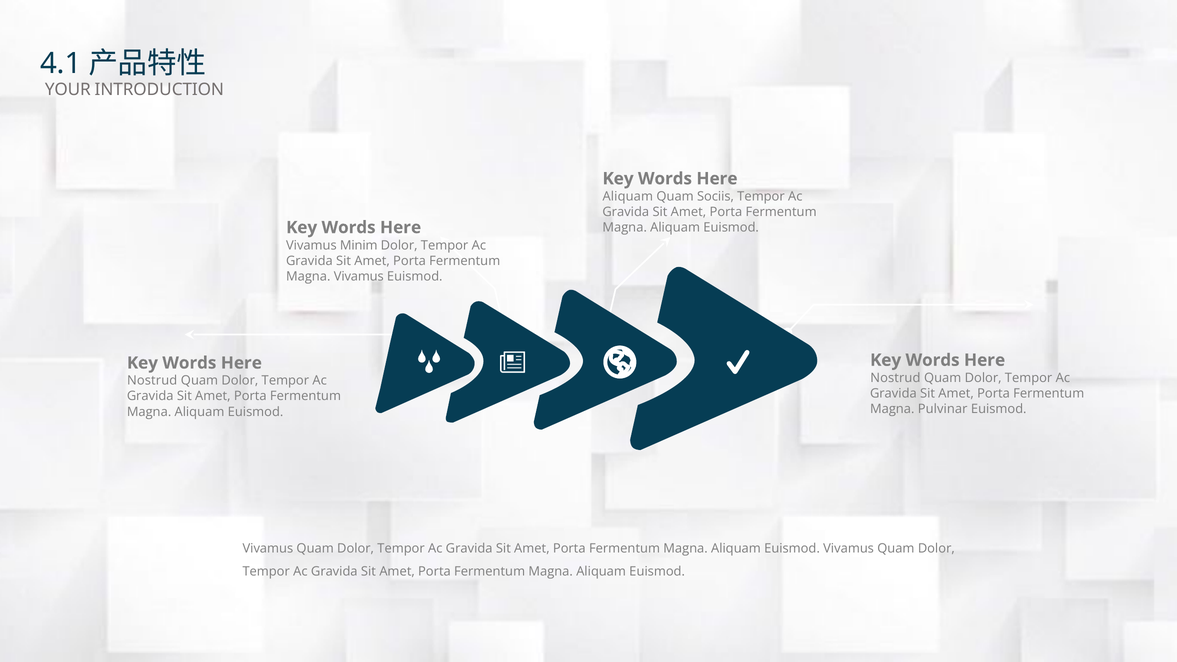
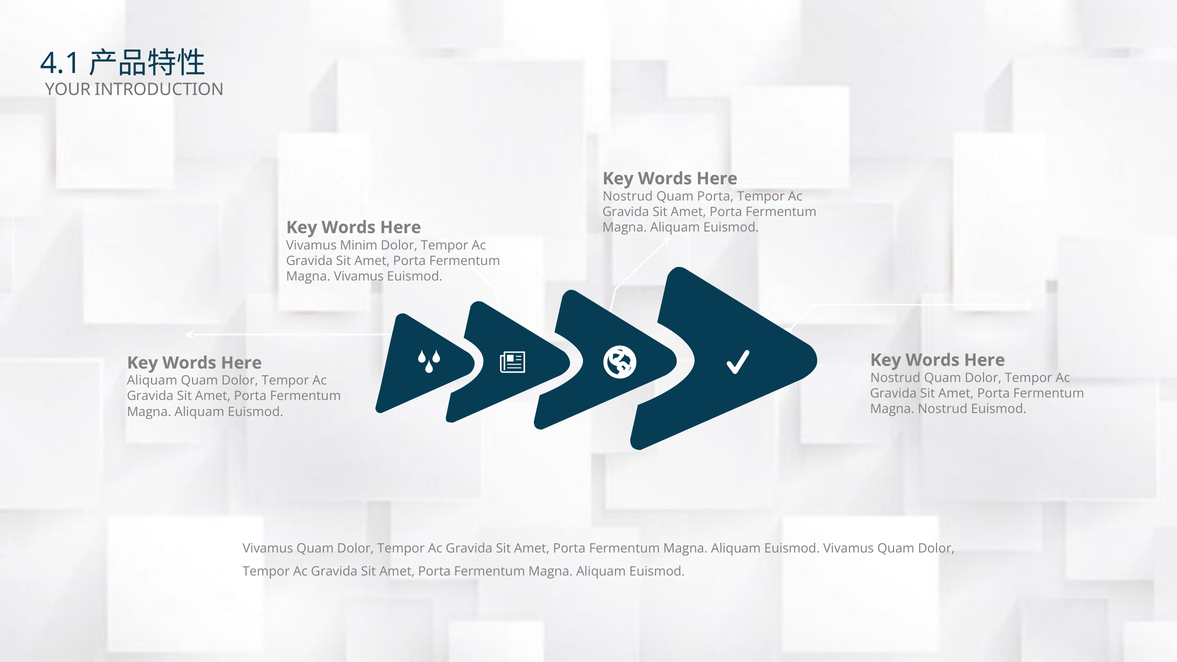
Aliquam: Aliquam -> Nostrud (628, 196)
Quam Sociis: Sociis -> Porta (715, 196)
Nostrud: Nostrud -> Aliquam (152, 381)
Magna Pulvinar: Pulvinar -> Nostrud (943, 409)
